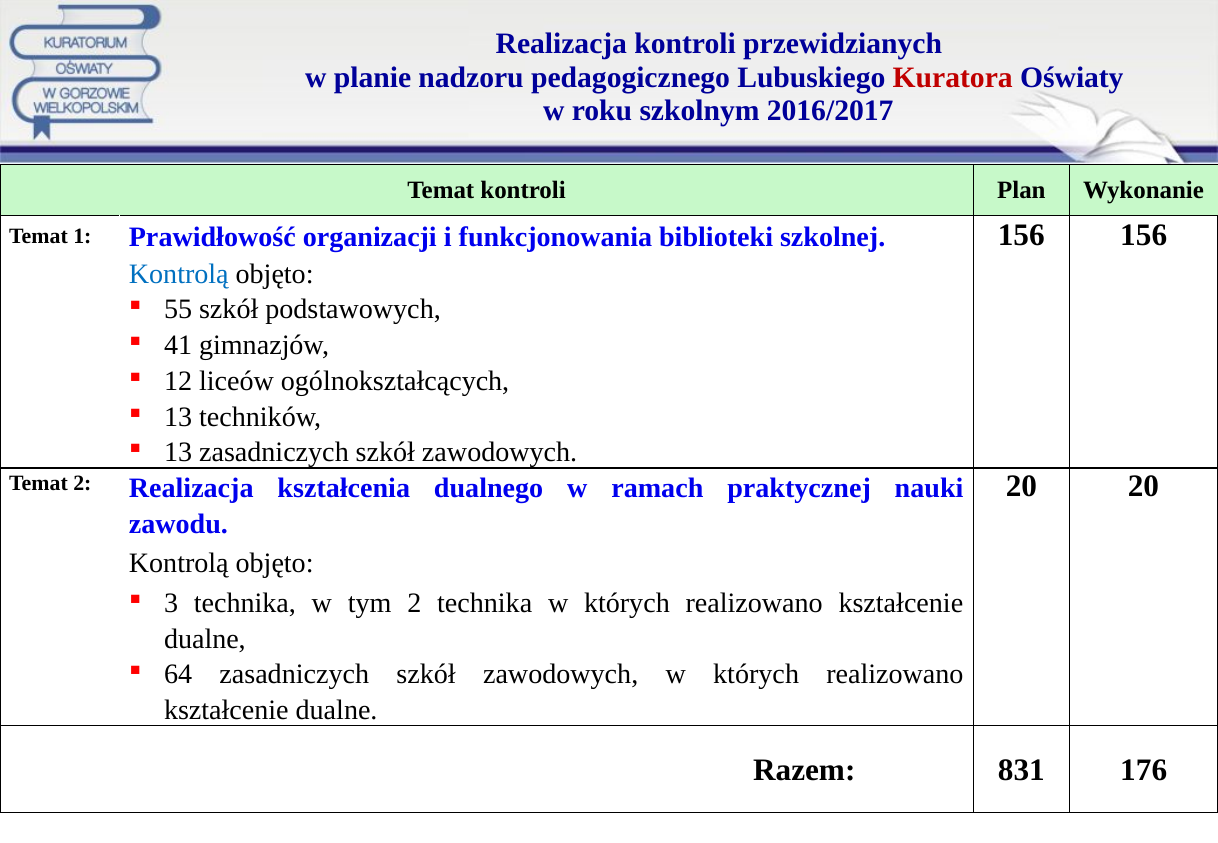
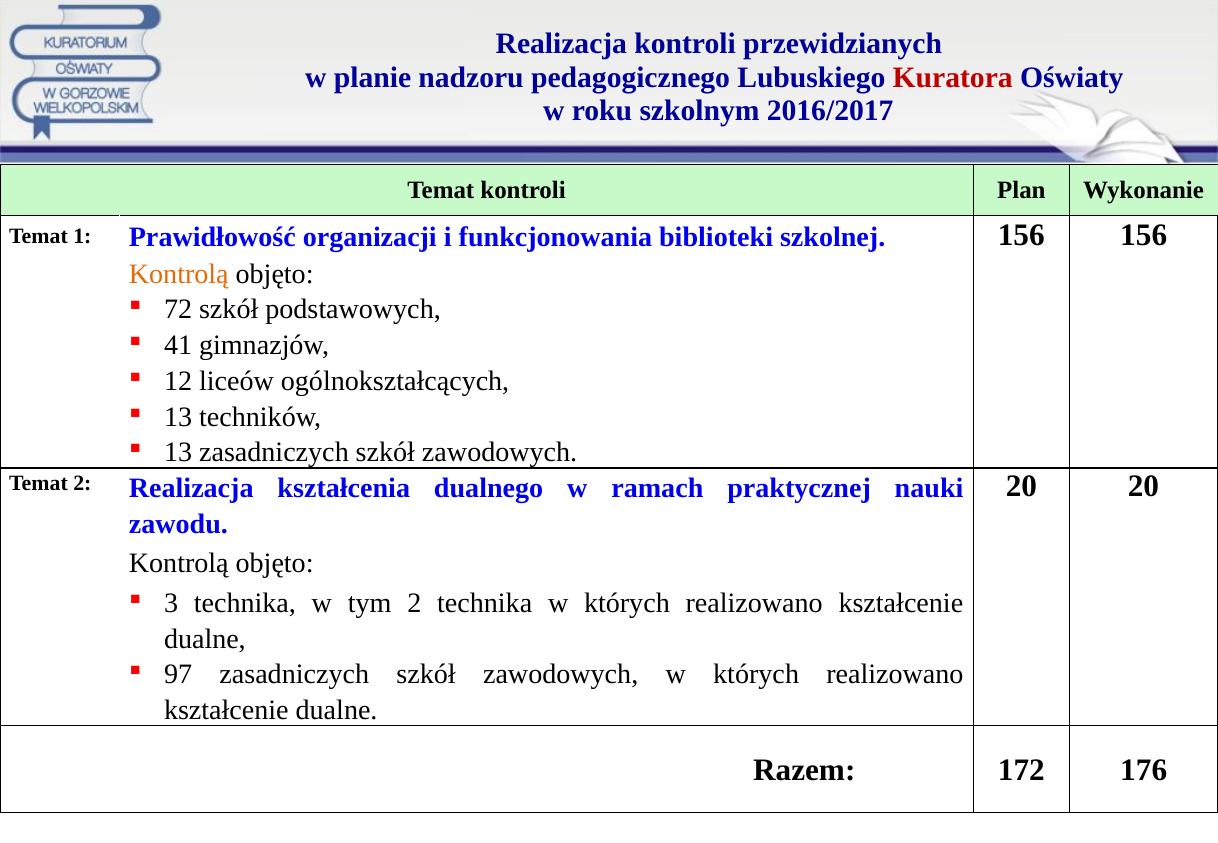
Kontrolą colour: blue -> orange (179, 274)
55: 55 -> 72 (178, 310)
64: 64 -> 97 (178, 675)
831: 831 -> 172 (1021, 770)
